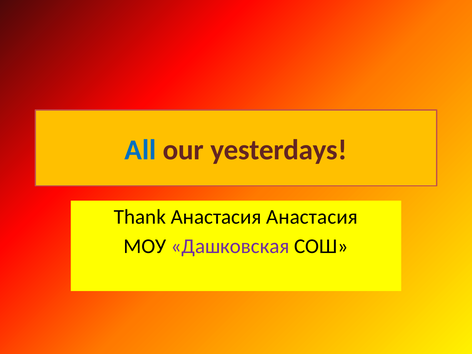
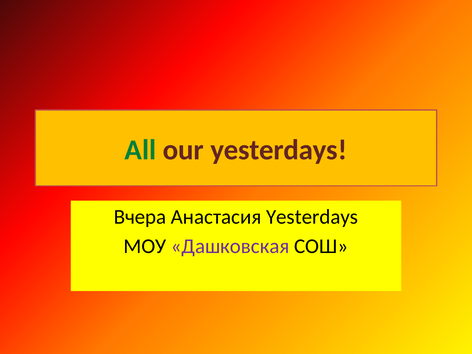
All colour: blue -> green (140, 150)
Thank: Thank -> Вчера (140, 217)
Анастасия Анастасия: Анастасия -> Yesterdays (312, 217)
